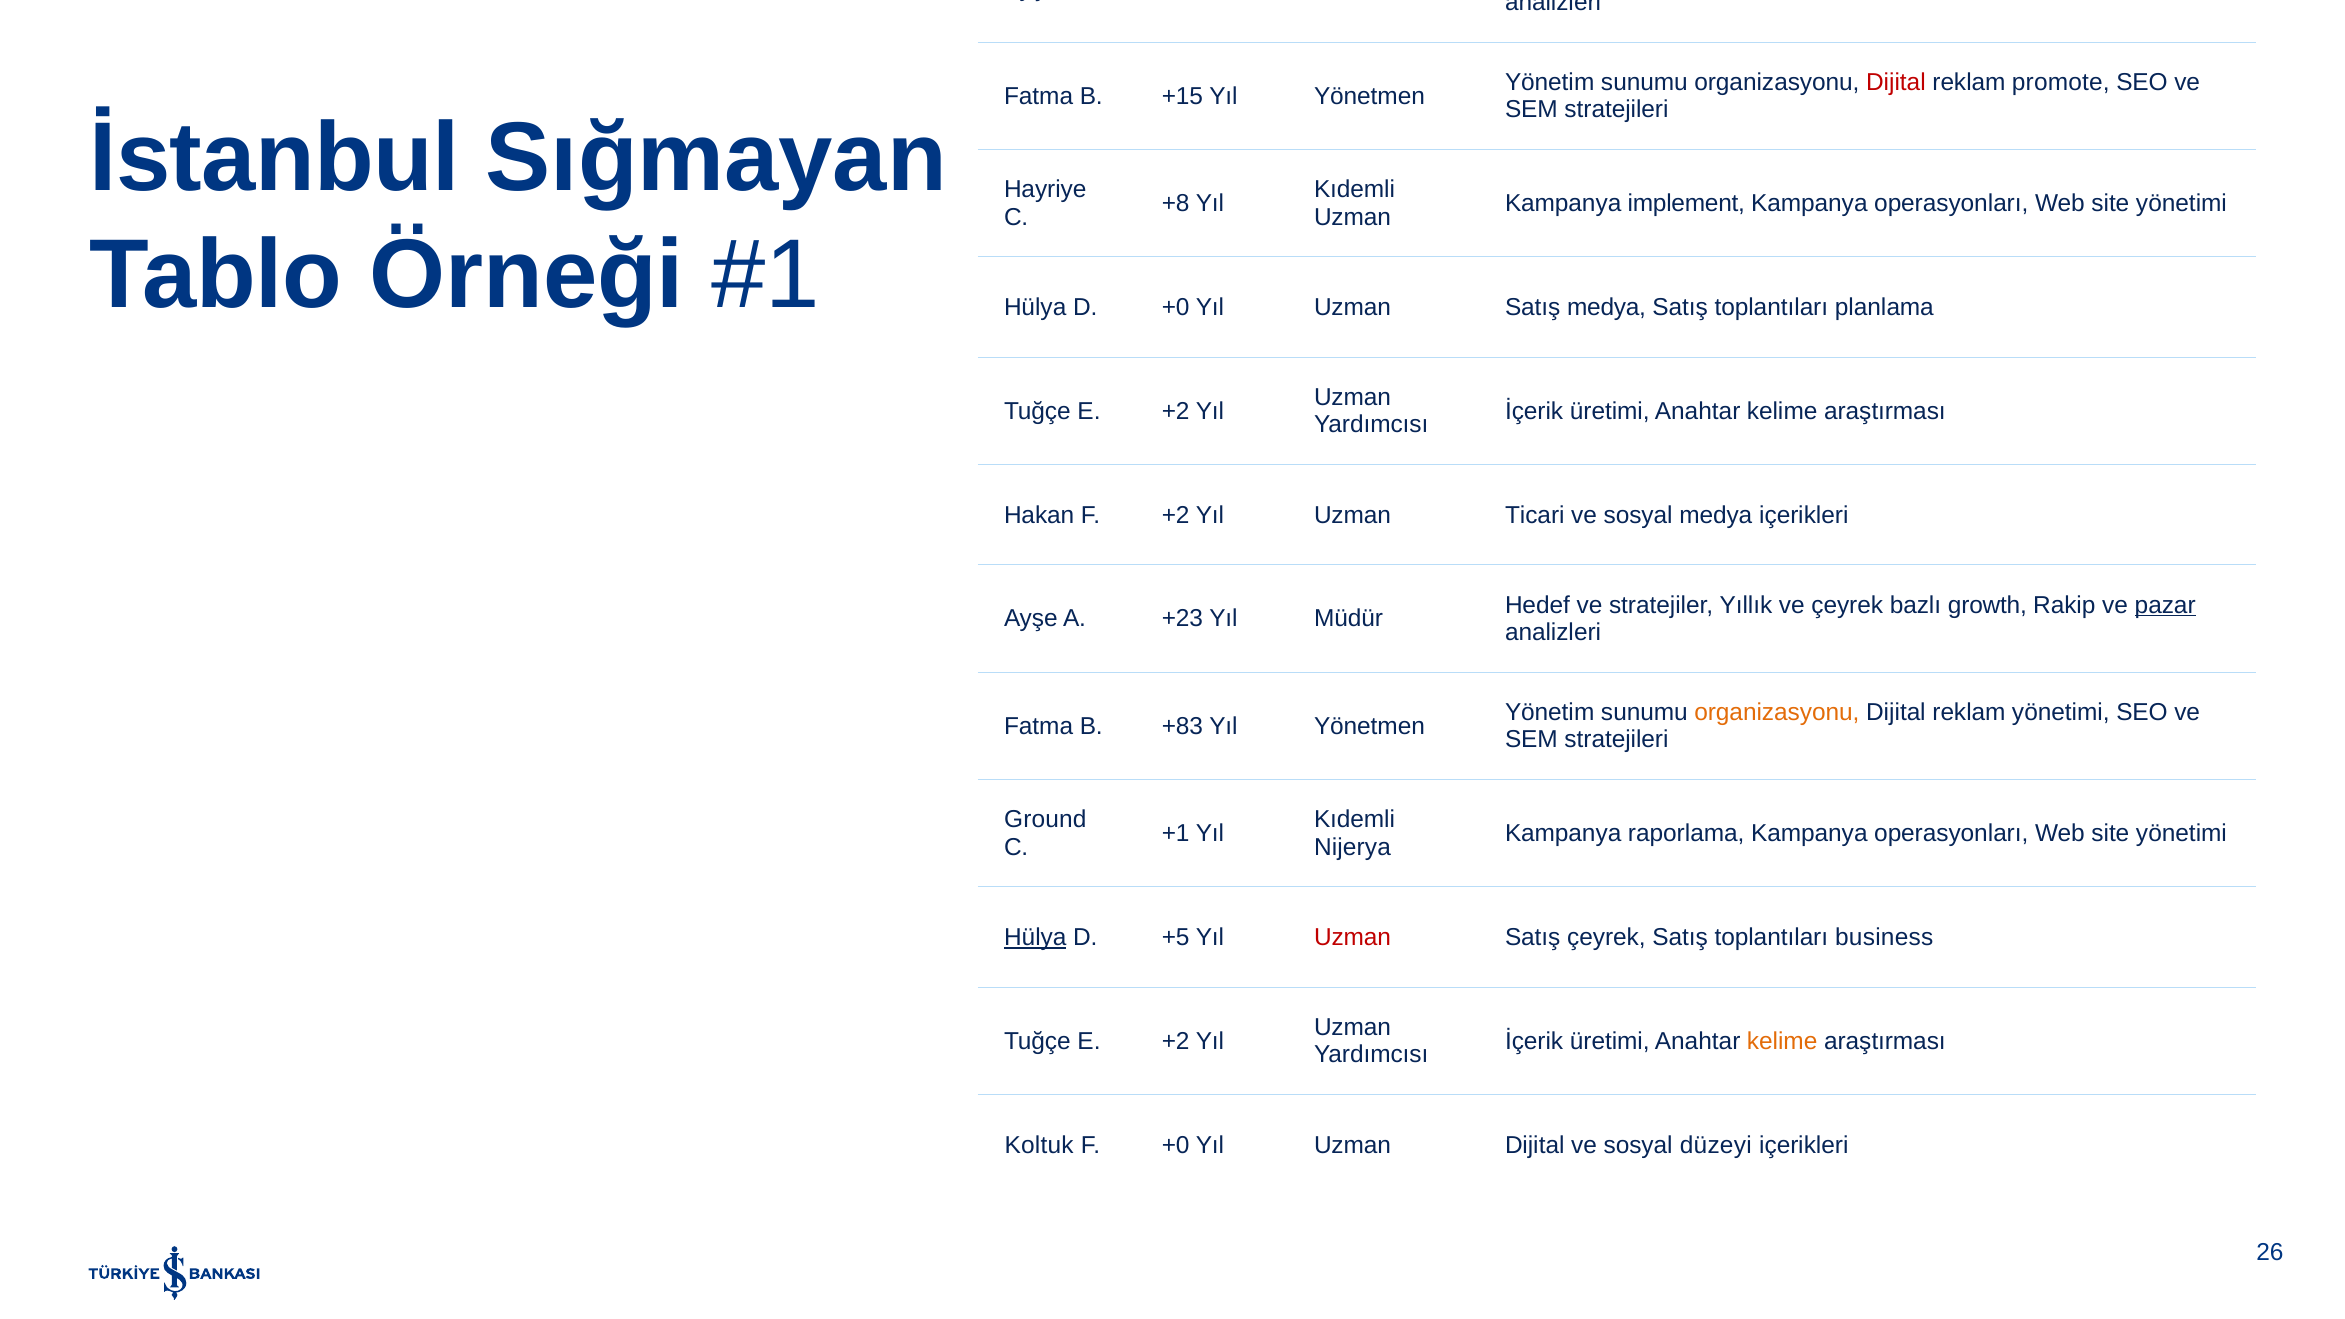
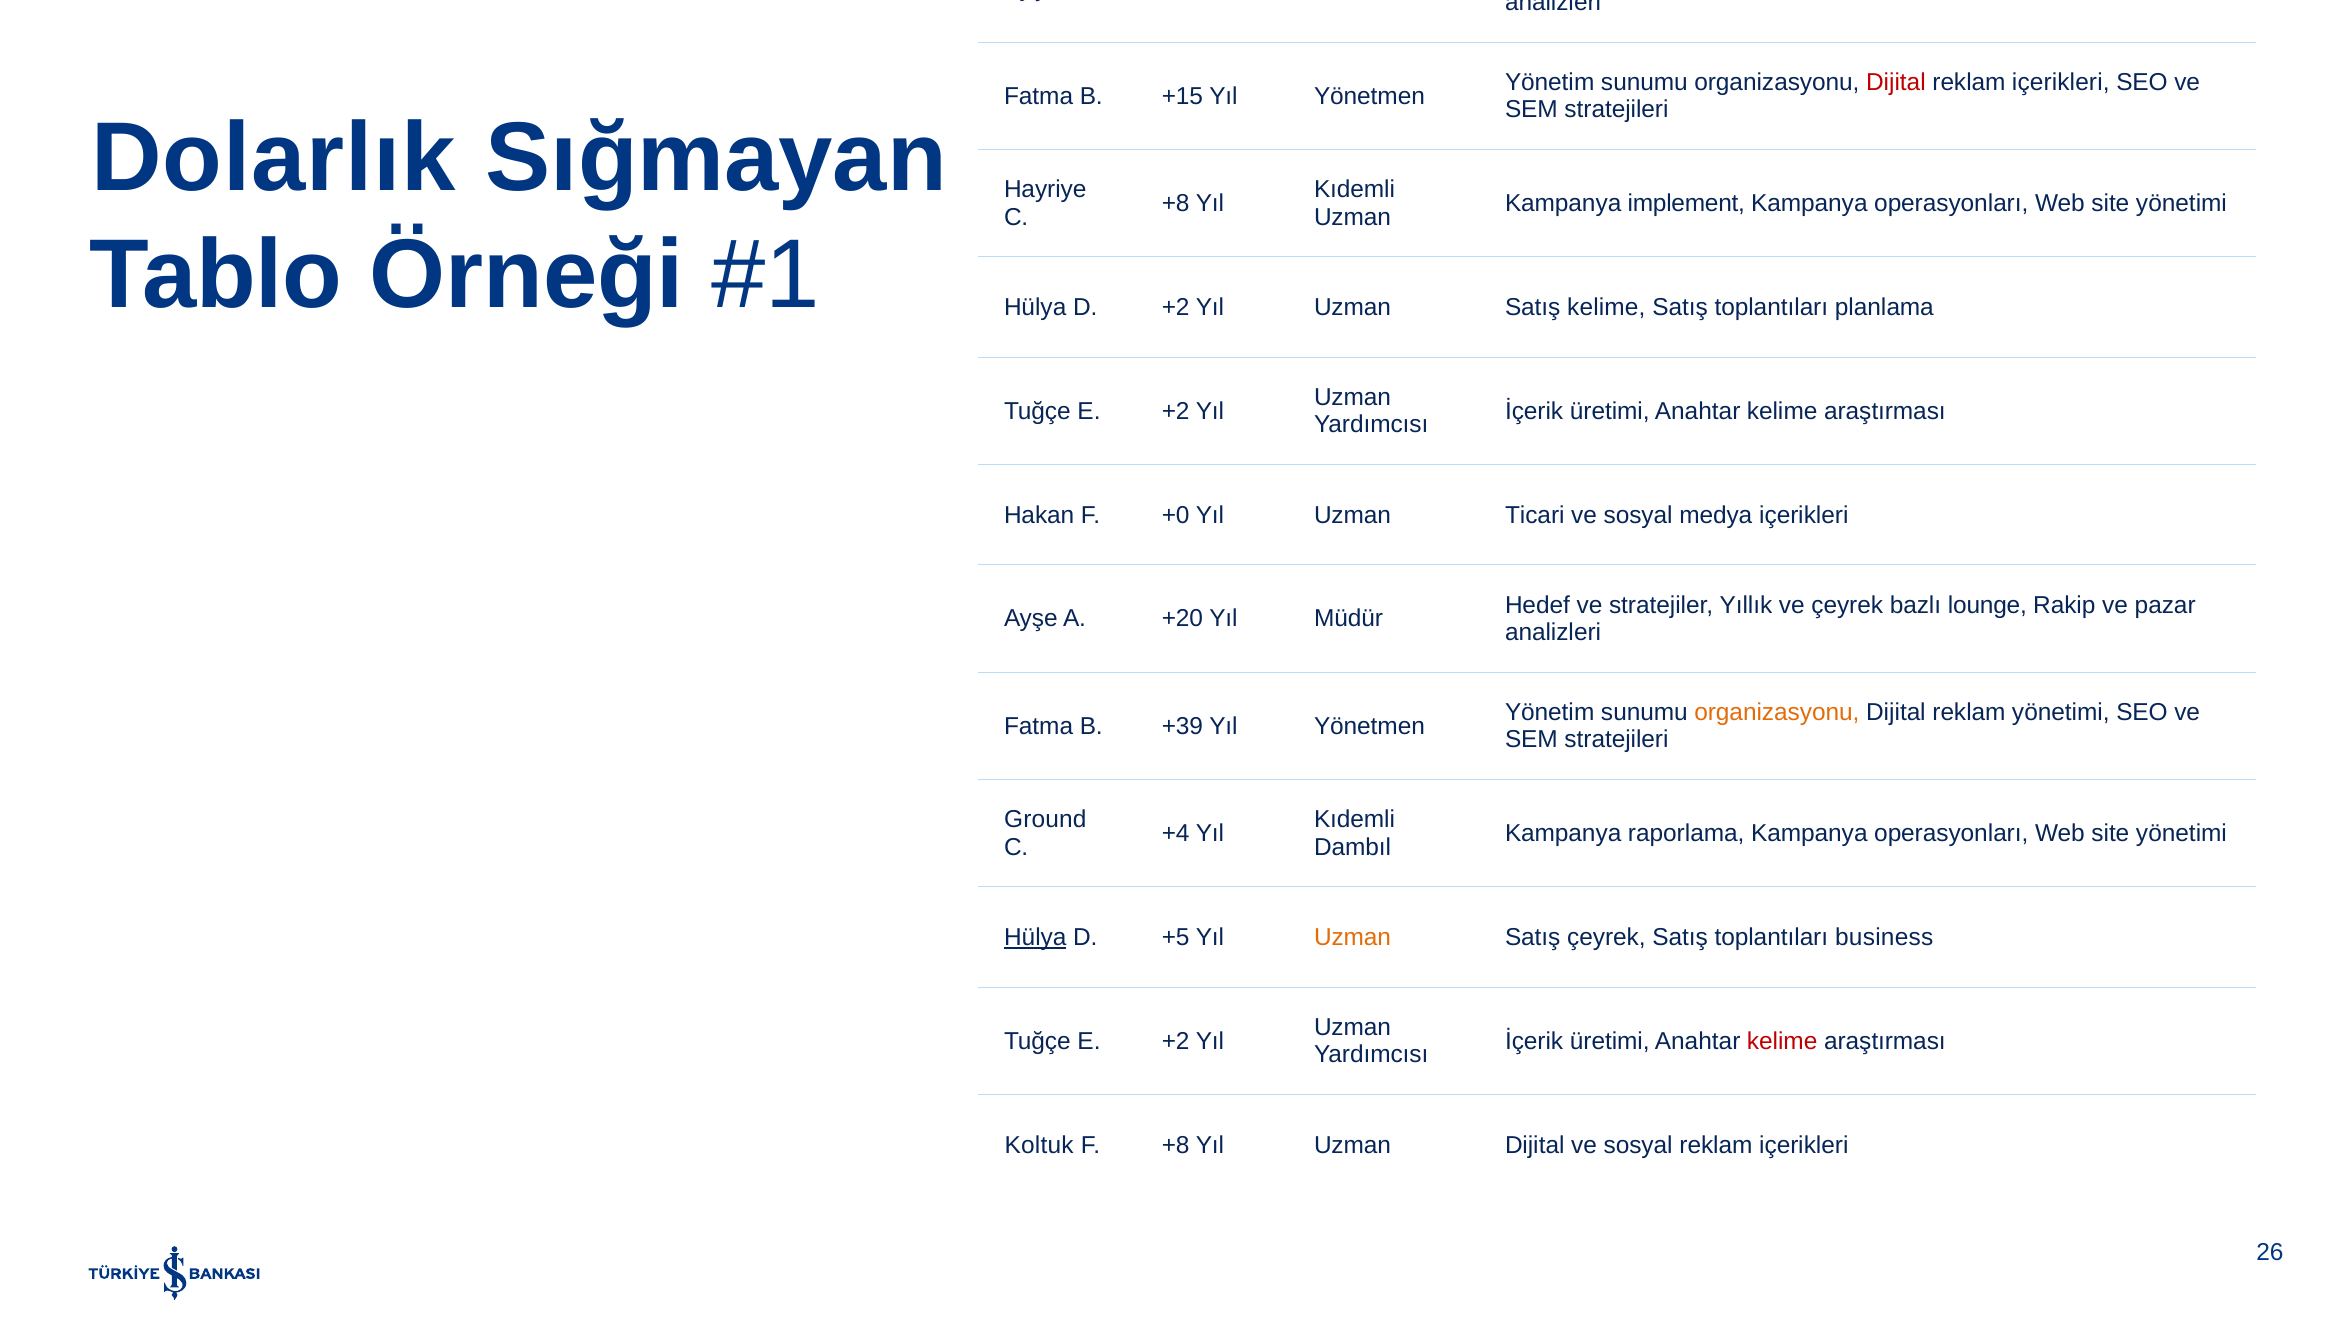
promote: promote -> içerikleri (2061, 82)
İstanbul: İstanbul -> Dolarlık (274, 158)
D +0: +0 -> +2 (1176, 307)
Satış medya: medya -> kelime (1606, 307)
F +2: +2 -> +0 (1176, 515)
growth: growth -> lounge (1987, 605)
pazar underline: present -> none (2165, 605)
+23: +23 -> +20 (1182, 619)
+83: +83 -> +39 (1182, 726)
+1: +1 -> +4 (1176, 834)
Nijerya: Nijerya -> Dambıl (1353, 847)
Uzman colour: red -> orange (1353, 937)
kelime colour: orange -> red (1782, 1041)
F +0: +0 -> +8 (1176, 1145)
sosyal düzeyi: düzeyi -> reklam (1716, 1145)
